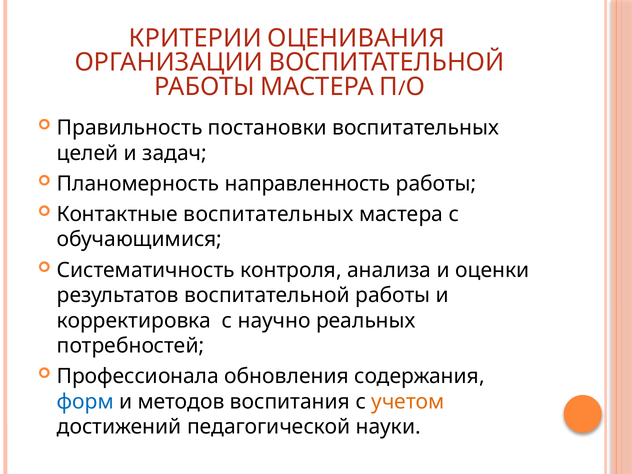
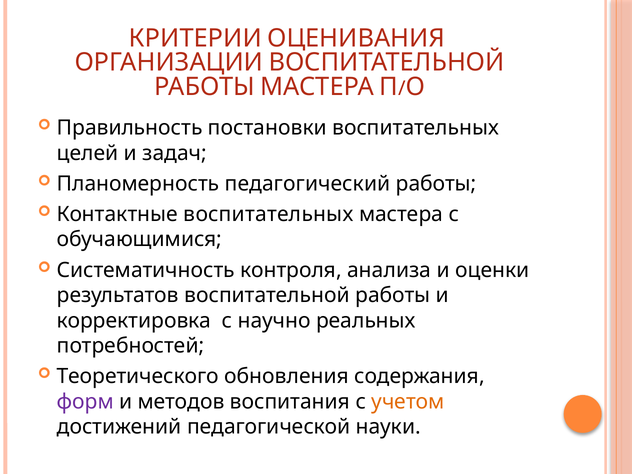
направленность: направленность -> педагогический (308, 184)
Профессионала: Профессионала -> Теоретического (138, 376)
форм colour: blue -> purple (85, 402)
